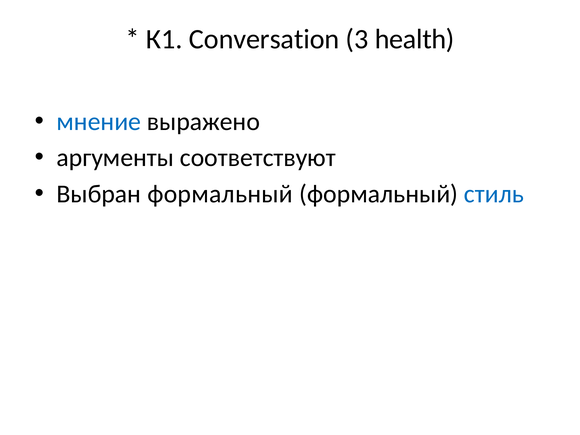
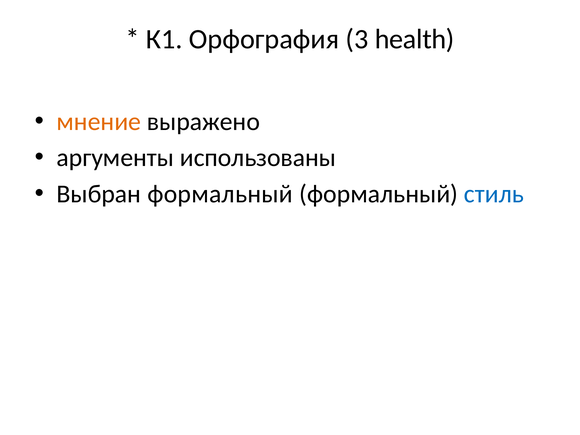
Conversation: Conversation -> Орфография (264, 39)
мнение colour: blue -> orange (99, 122)
соответствуют: соответствуют -> использованы (258, 158)
